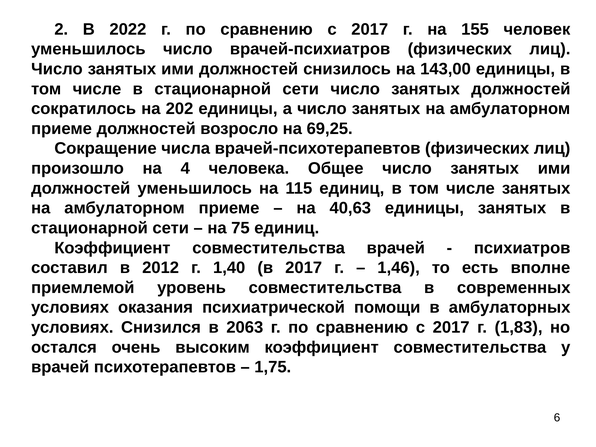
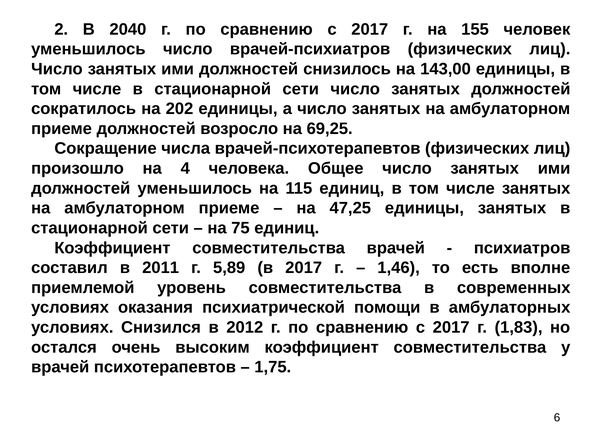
2022: 2022 -> 2040 (128, 29)
40,63: 40,63 -> 47,25 (350, 208)
2012: 2012 -> 2011 (161, 268)
1,40: 1,40 -> 5,89 (229, 268)
2063: 2063 -> 2012 (245, 327)
